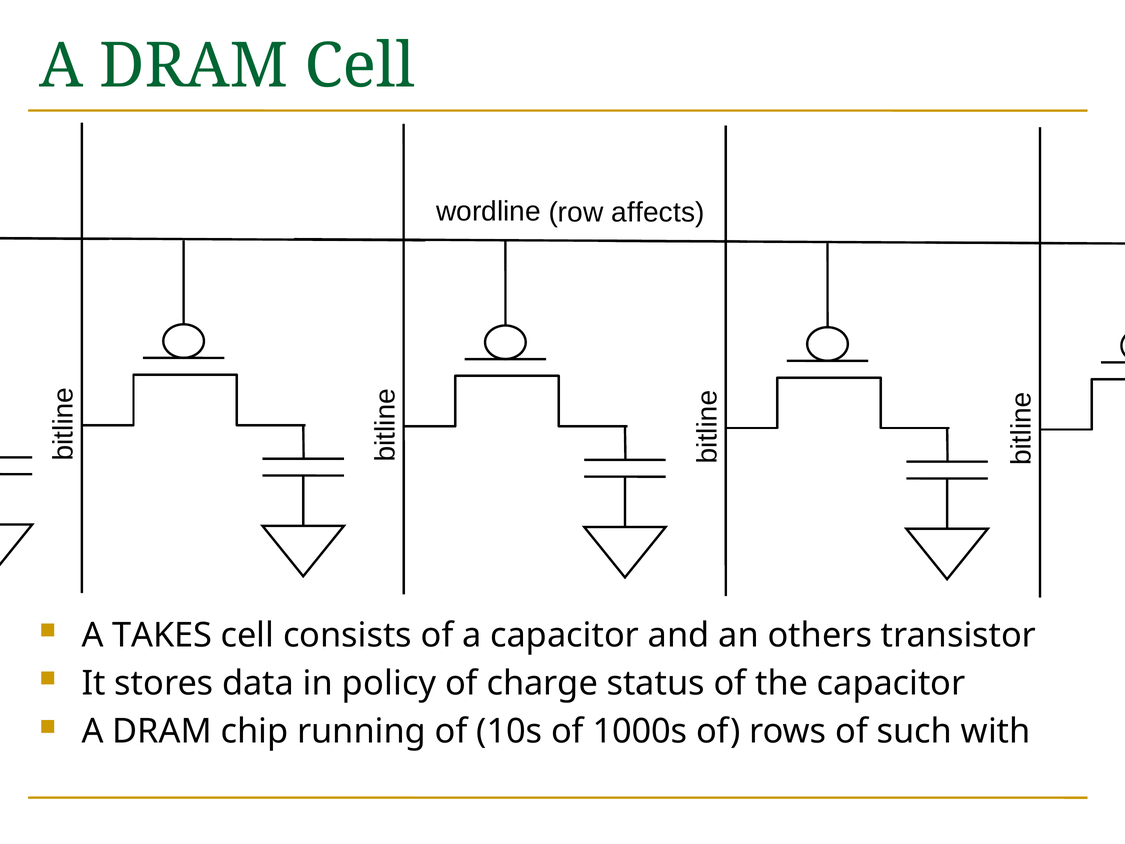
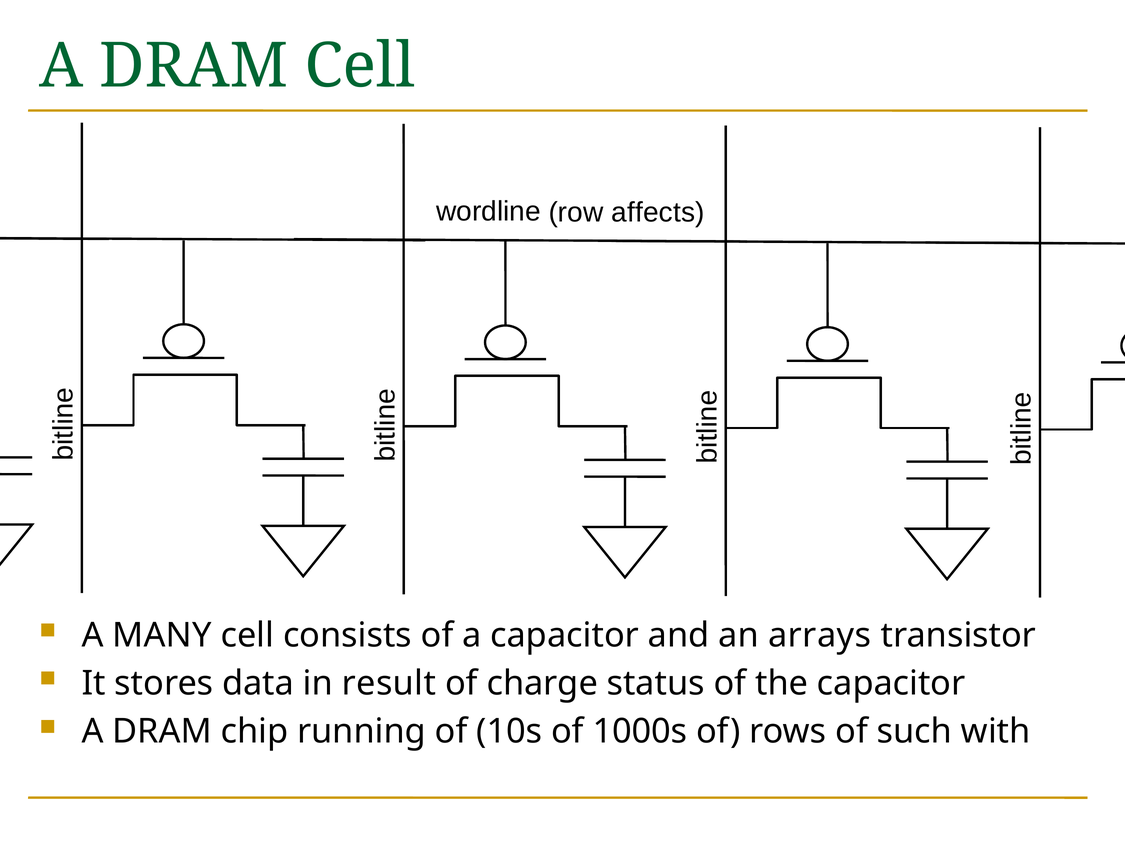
TAKES: TAKES -> MANY (162, 635)
others: others -> arrays (820, 635)
policy: policy -> result (389, 683)
